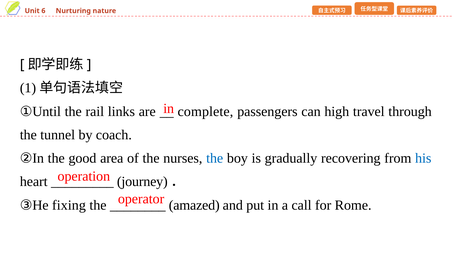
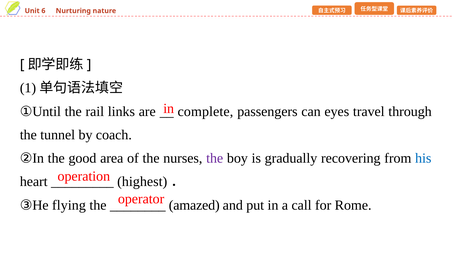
high: high -> eyes (337, 112)
the colour: blue -> purple (215, 158)
journey: journey -> highest (142, 182)
fixing: fixing -> flying (69, 205)
